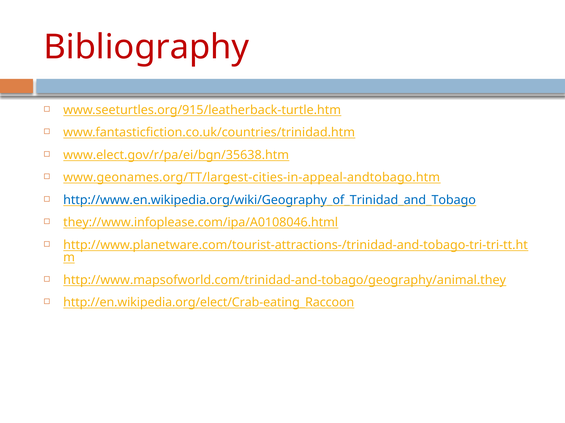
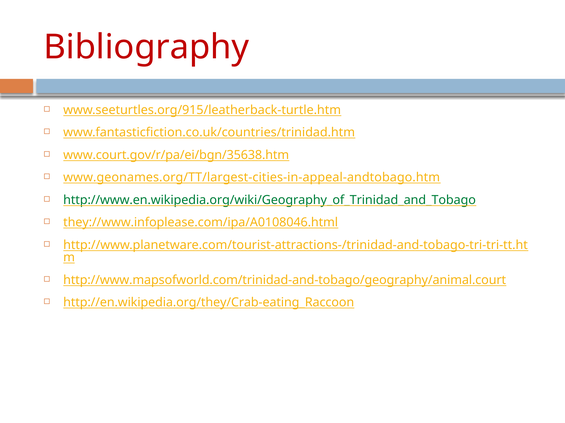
www.elect.gov/r/pa/ei/bgn/35638.htm: www.elect.gov/r/pa/ei/bgn/35638.htm -> www.court.gov/r/pa/ei/bgn/35638.htm (176, 155)
http://www.en.wikipedia.org/wiki/Geography_of_Trinidad_and_Tobago colour: blue -> green (270, 200)
http://www.mapsofworld.com/trinidad-and-tobago/geography/animal.they: http://www.mapsofworld.com/trinidad-and-tobago/geography/animal.they -> http://www.mapsofworld.com/trinidad-and-tobago/geography/animal.court (285, 280)
http://en.wikipedia.org/elect/Crab-eating_Raccoon: http://en.wikipedia.org/elect/Crab-eating_Raccoon -> http://en.wikipedia.org/they/Crab-eating_Raccoon (209, 303)
